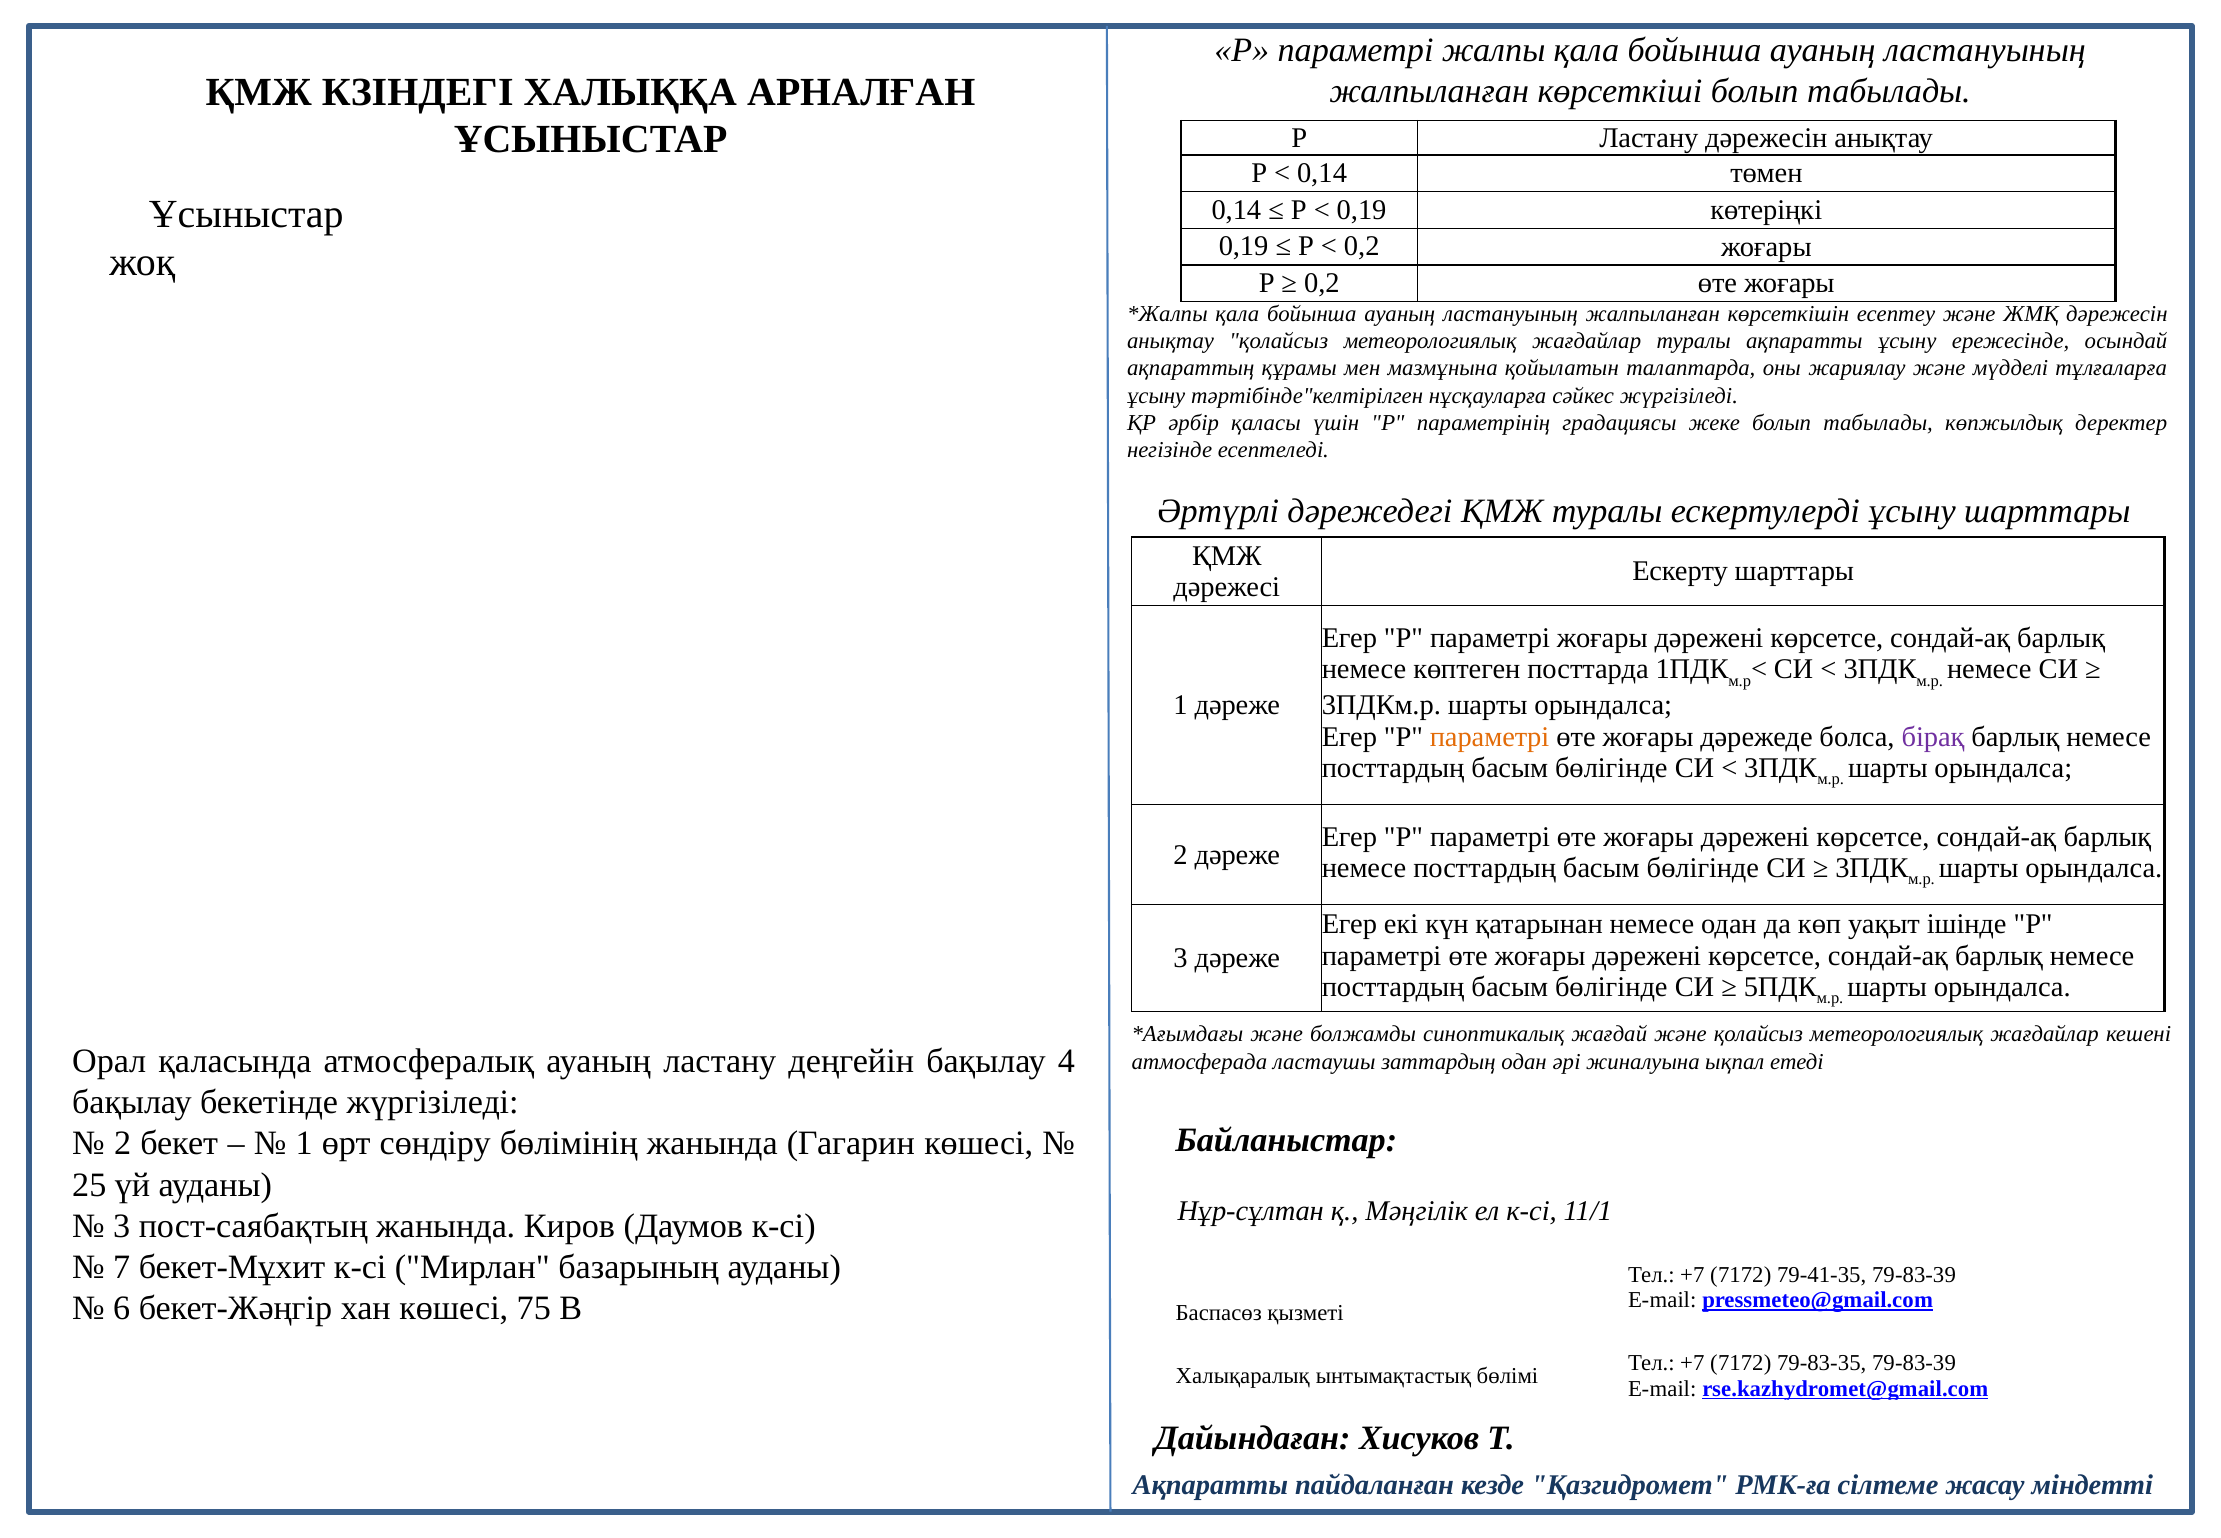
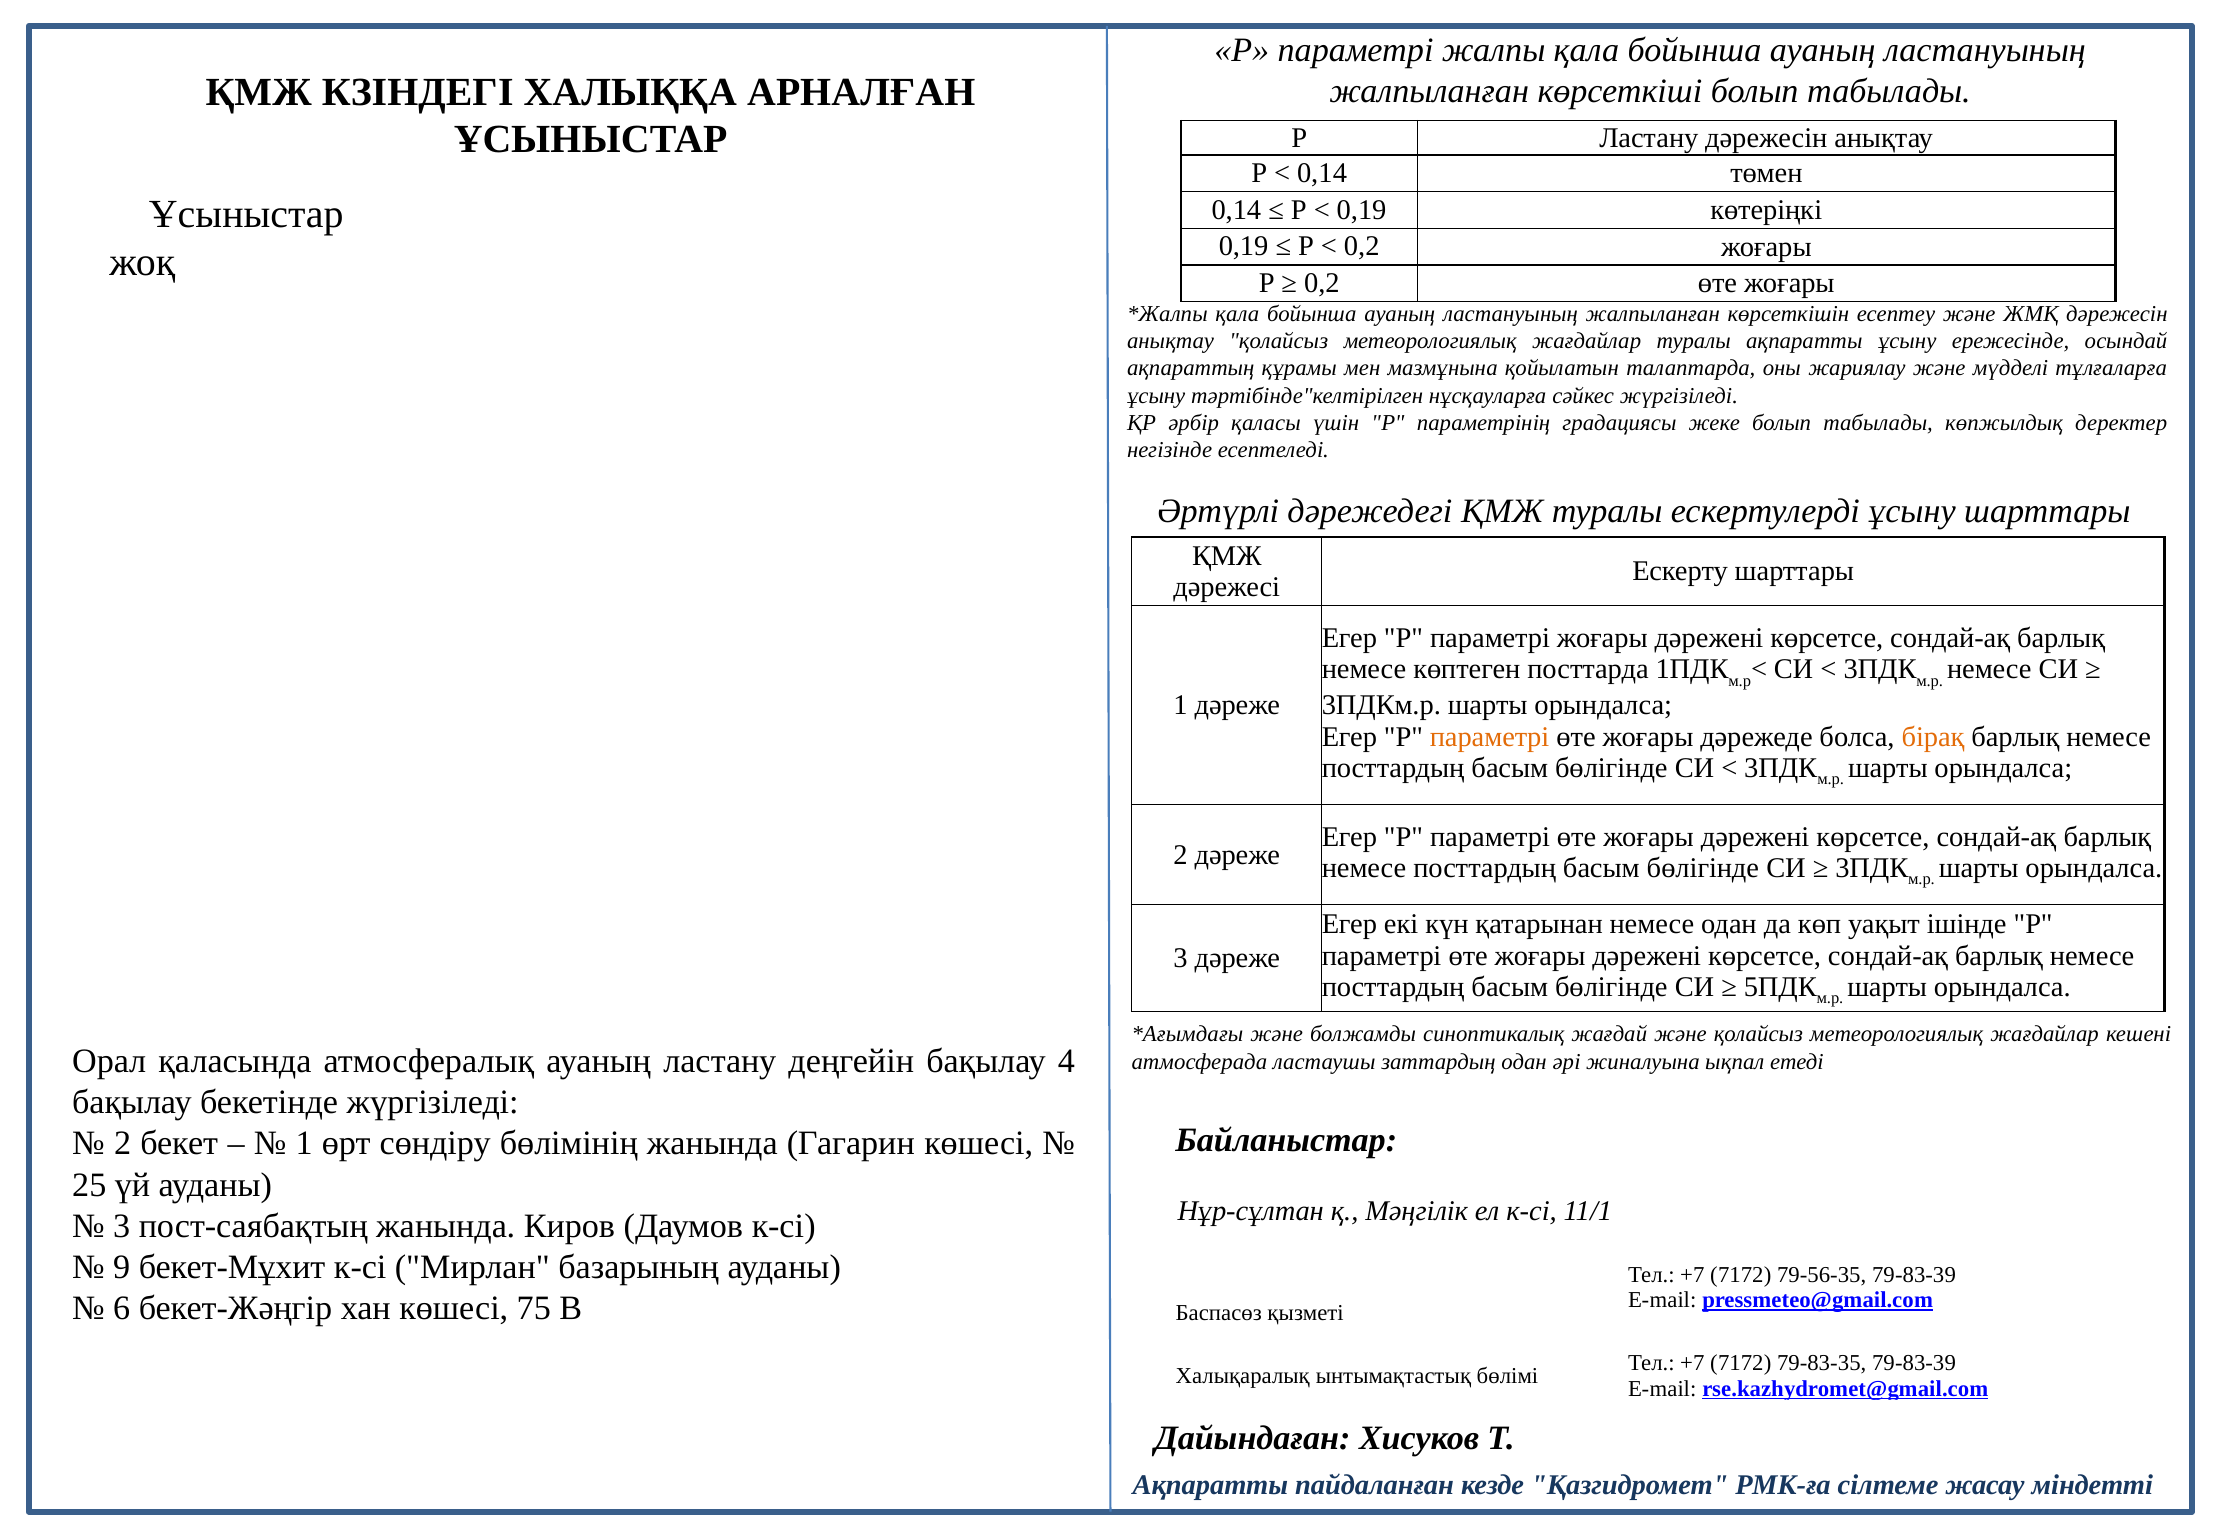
бірақ colour: purple -> orange (1933, 737)
7: 7 -> 9 (122, 1266)
79-41-35: 79-41-35 -> 79-56-35 (1822, 1274)
